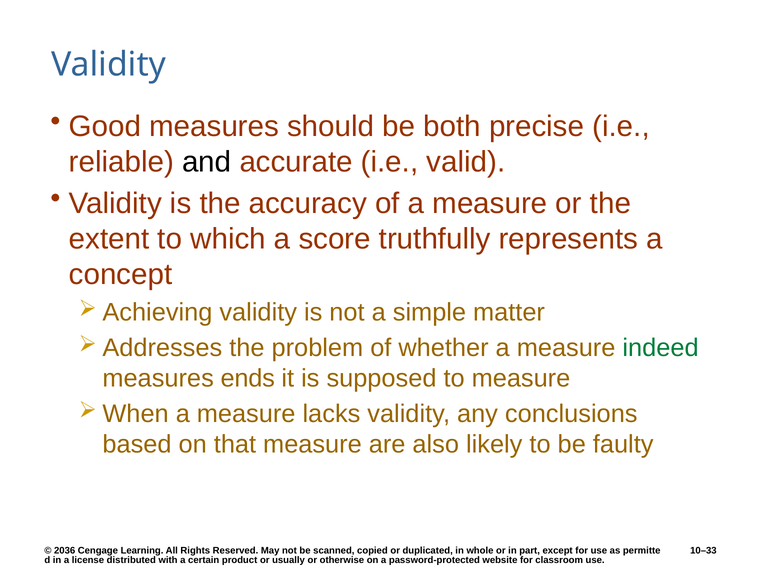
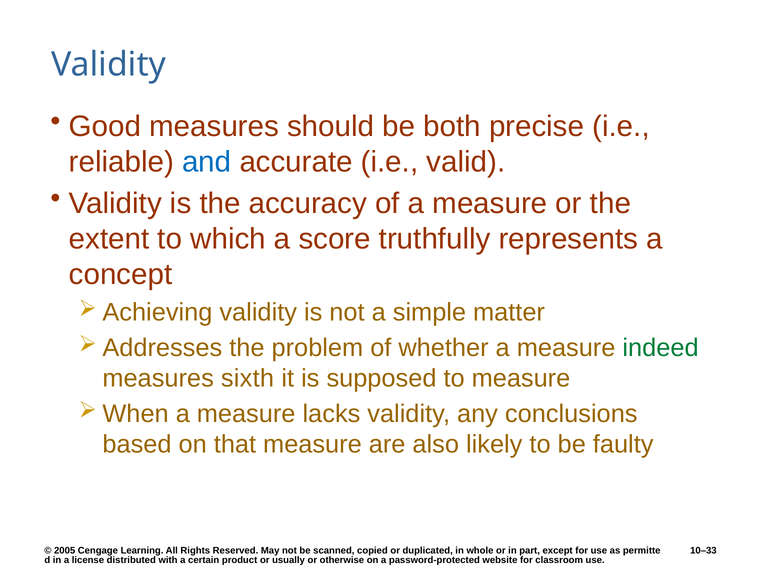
and colour: black -> blue (207, 162)
ends: ends -> sixth (247, 378)
2036: 2036 -> 2005 (65, 550)
